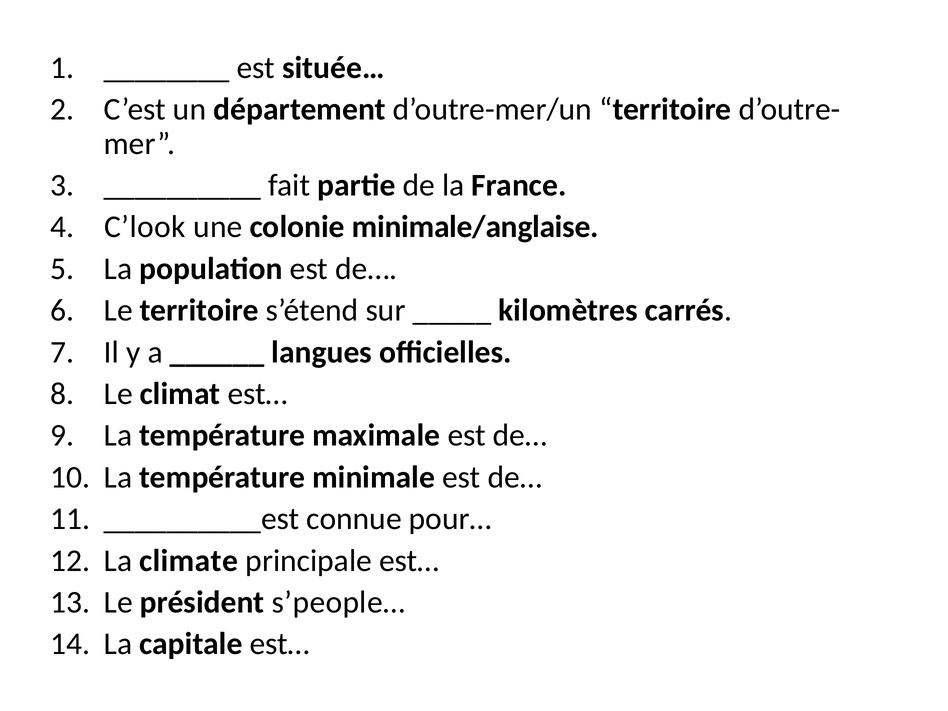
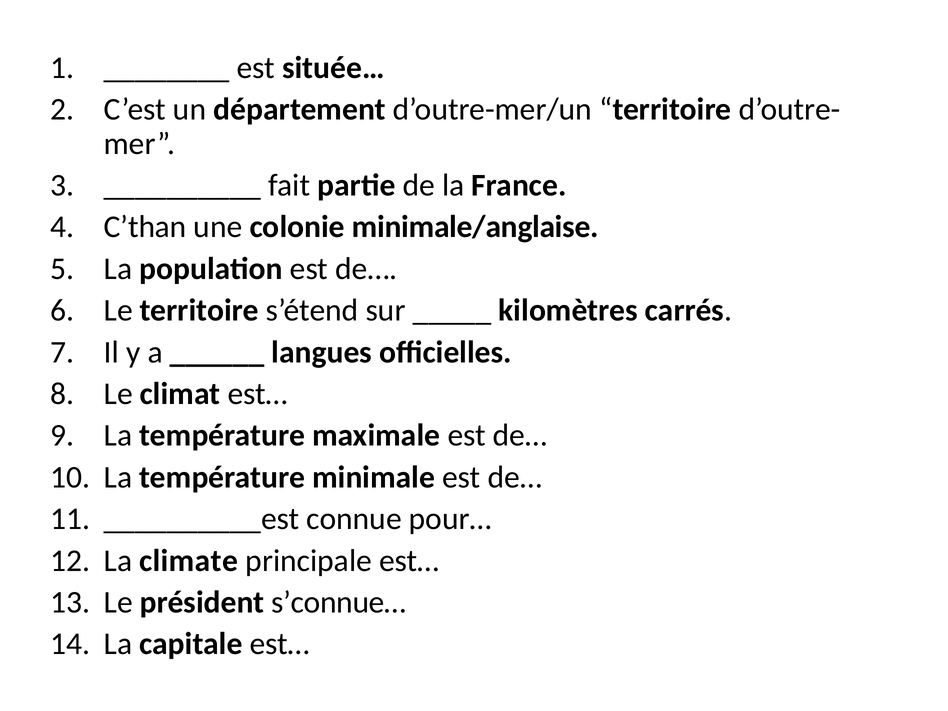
C’look: C’look -> C’than (145, 227)
s’people…: s’people… -> s’connue… (339, 602)
